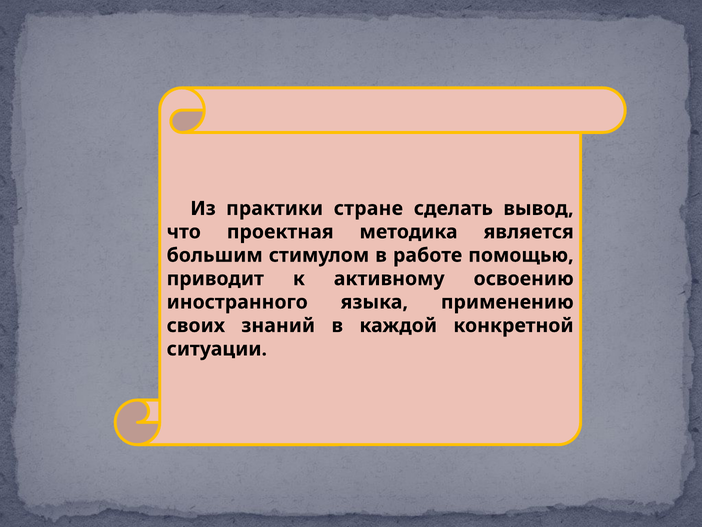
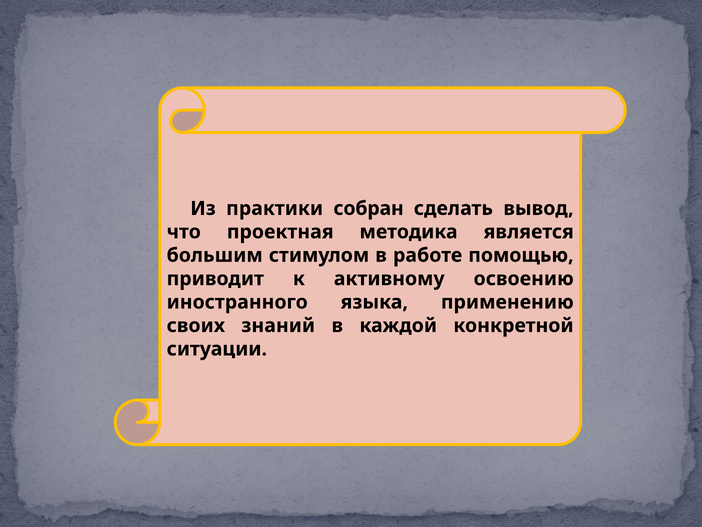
стране: стране -> собран (369, 208)
